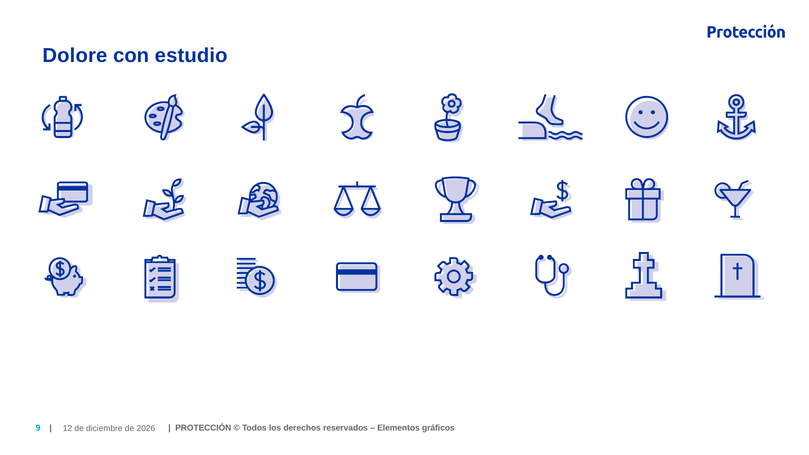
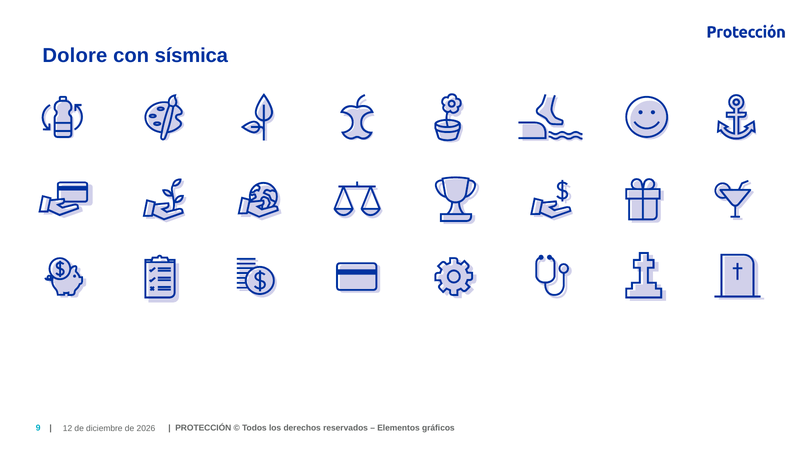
estudio: estudio -> sísmica (191, 55)
